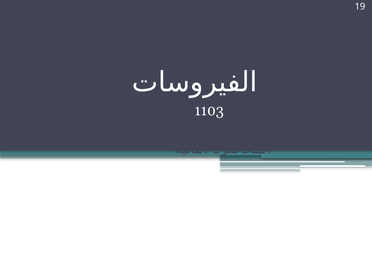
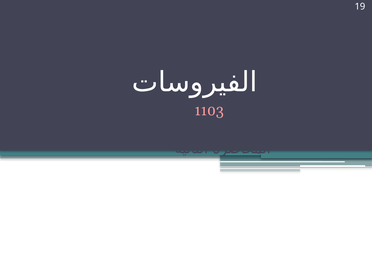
1103 colour: white -> pink (209, 111)
